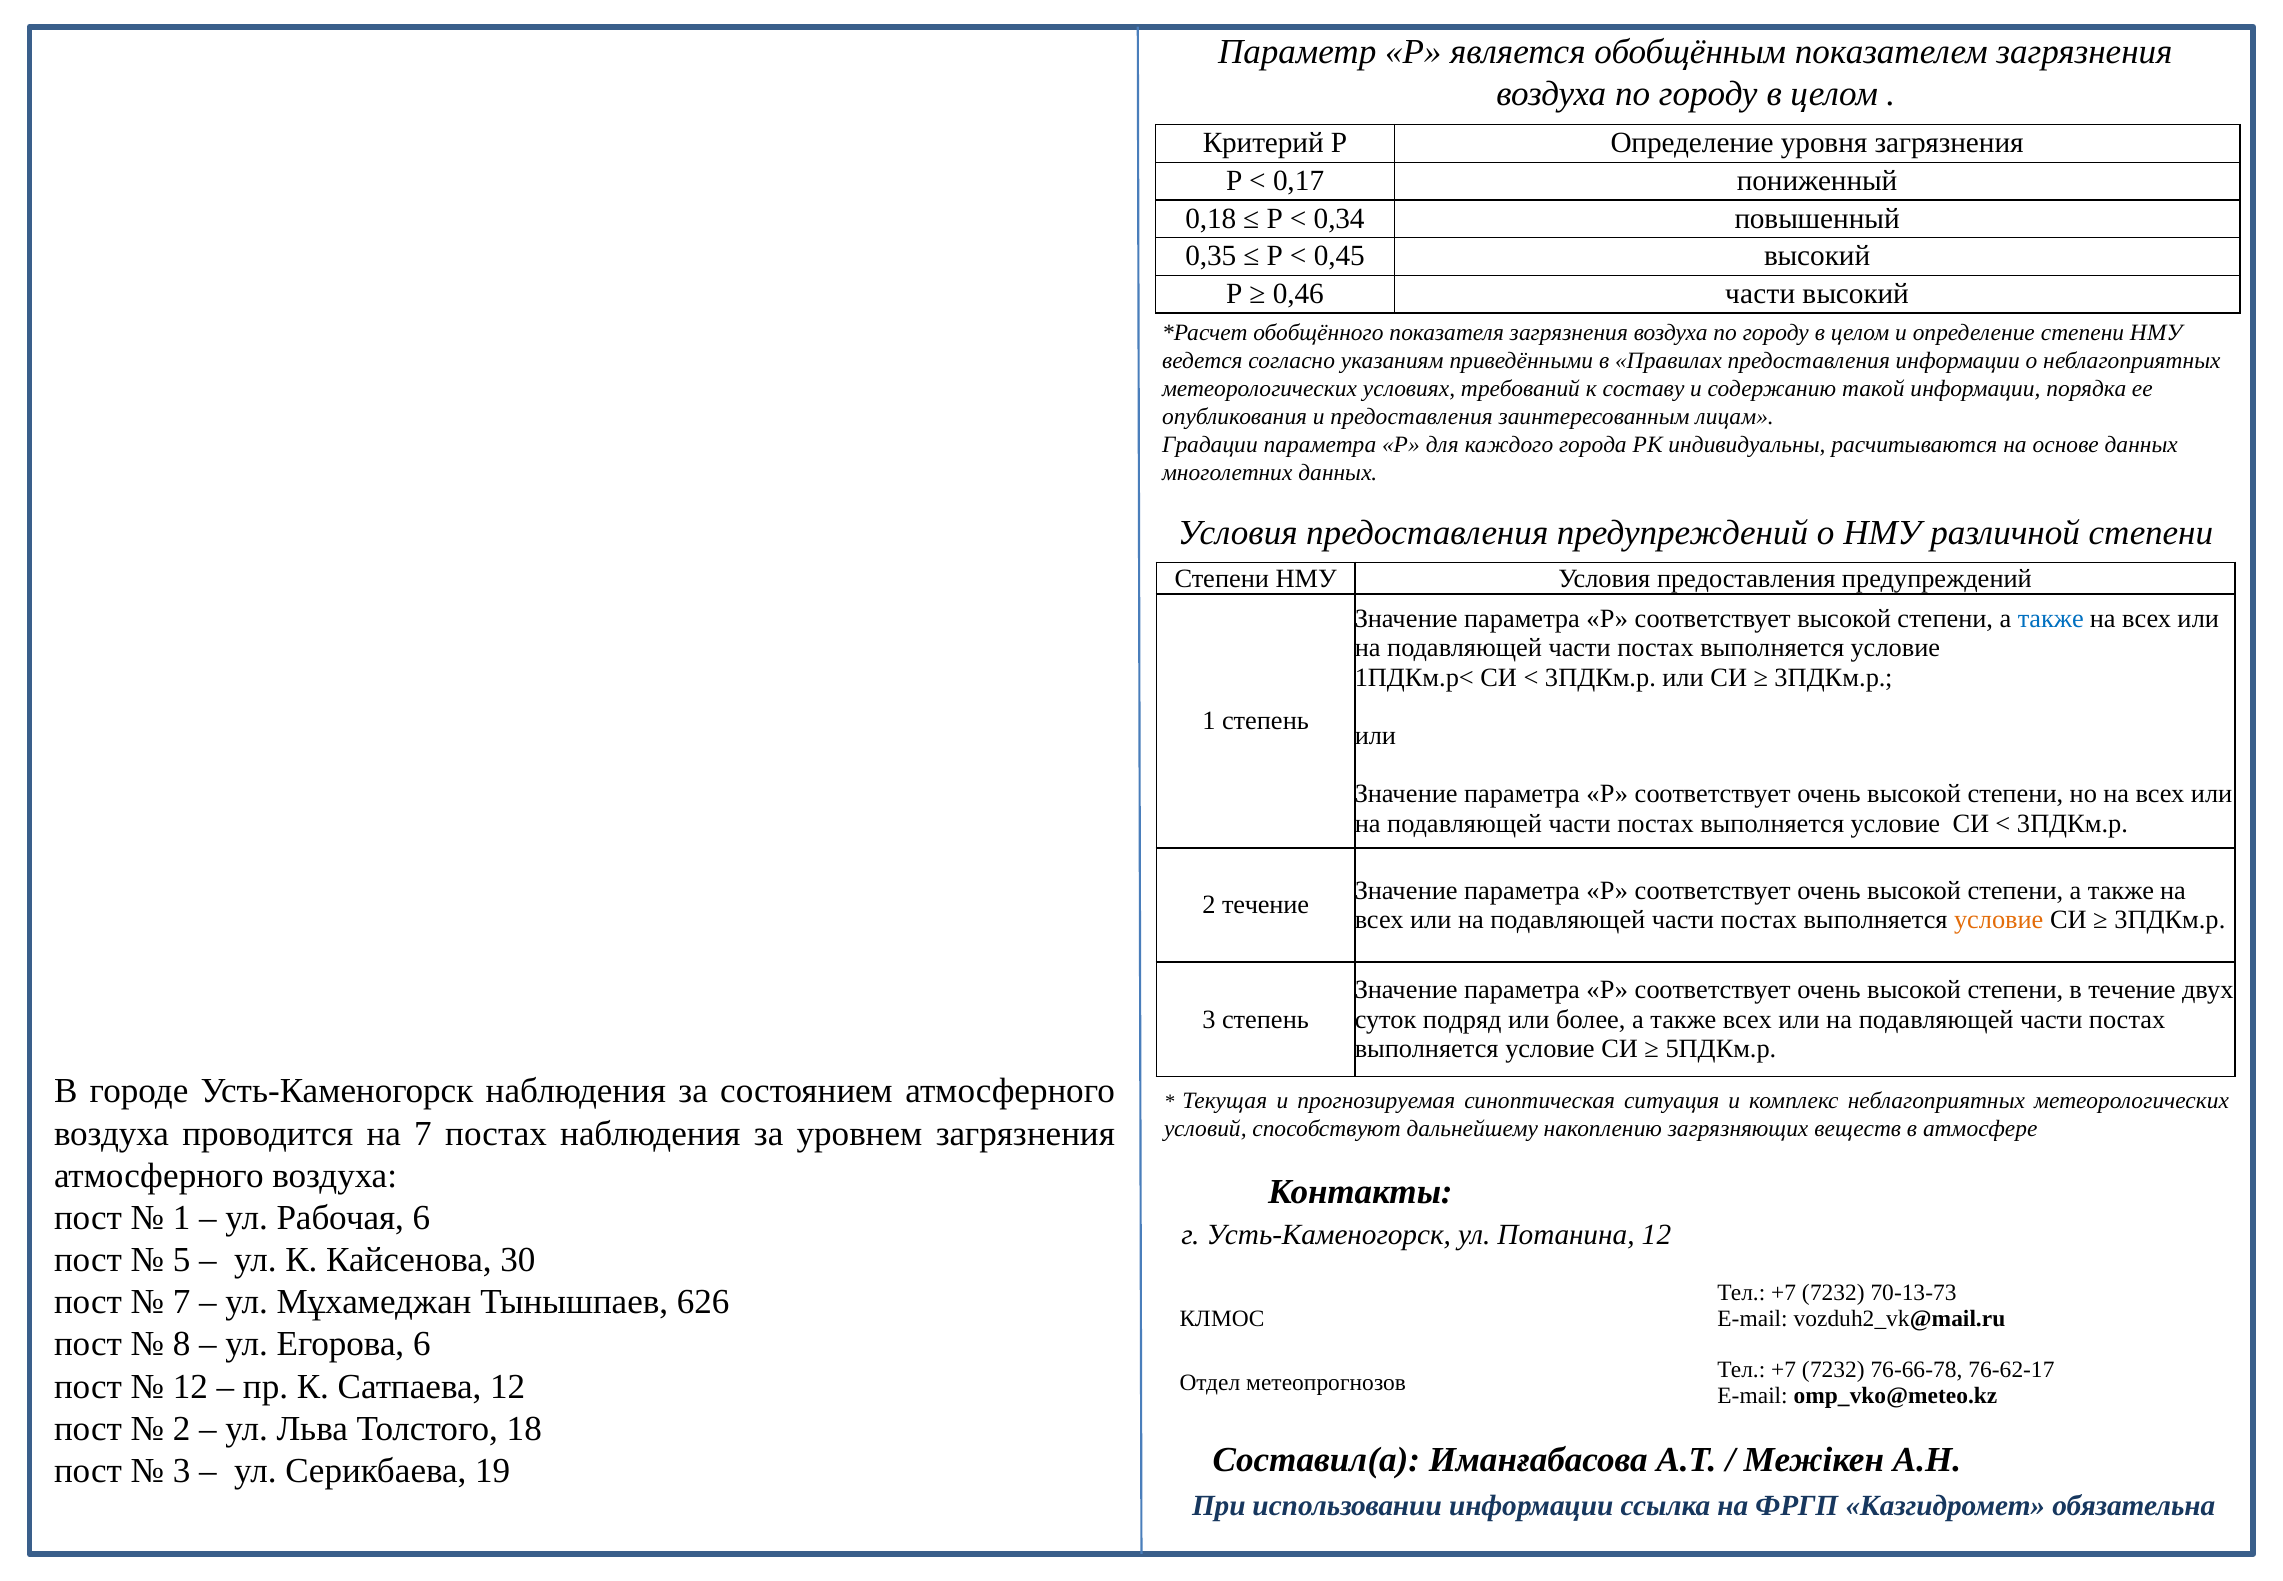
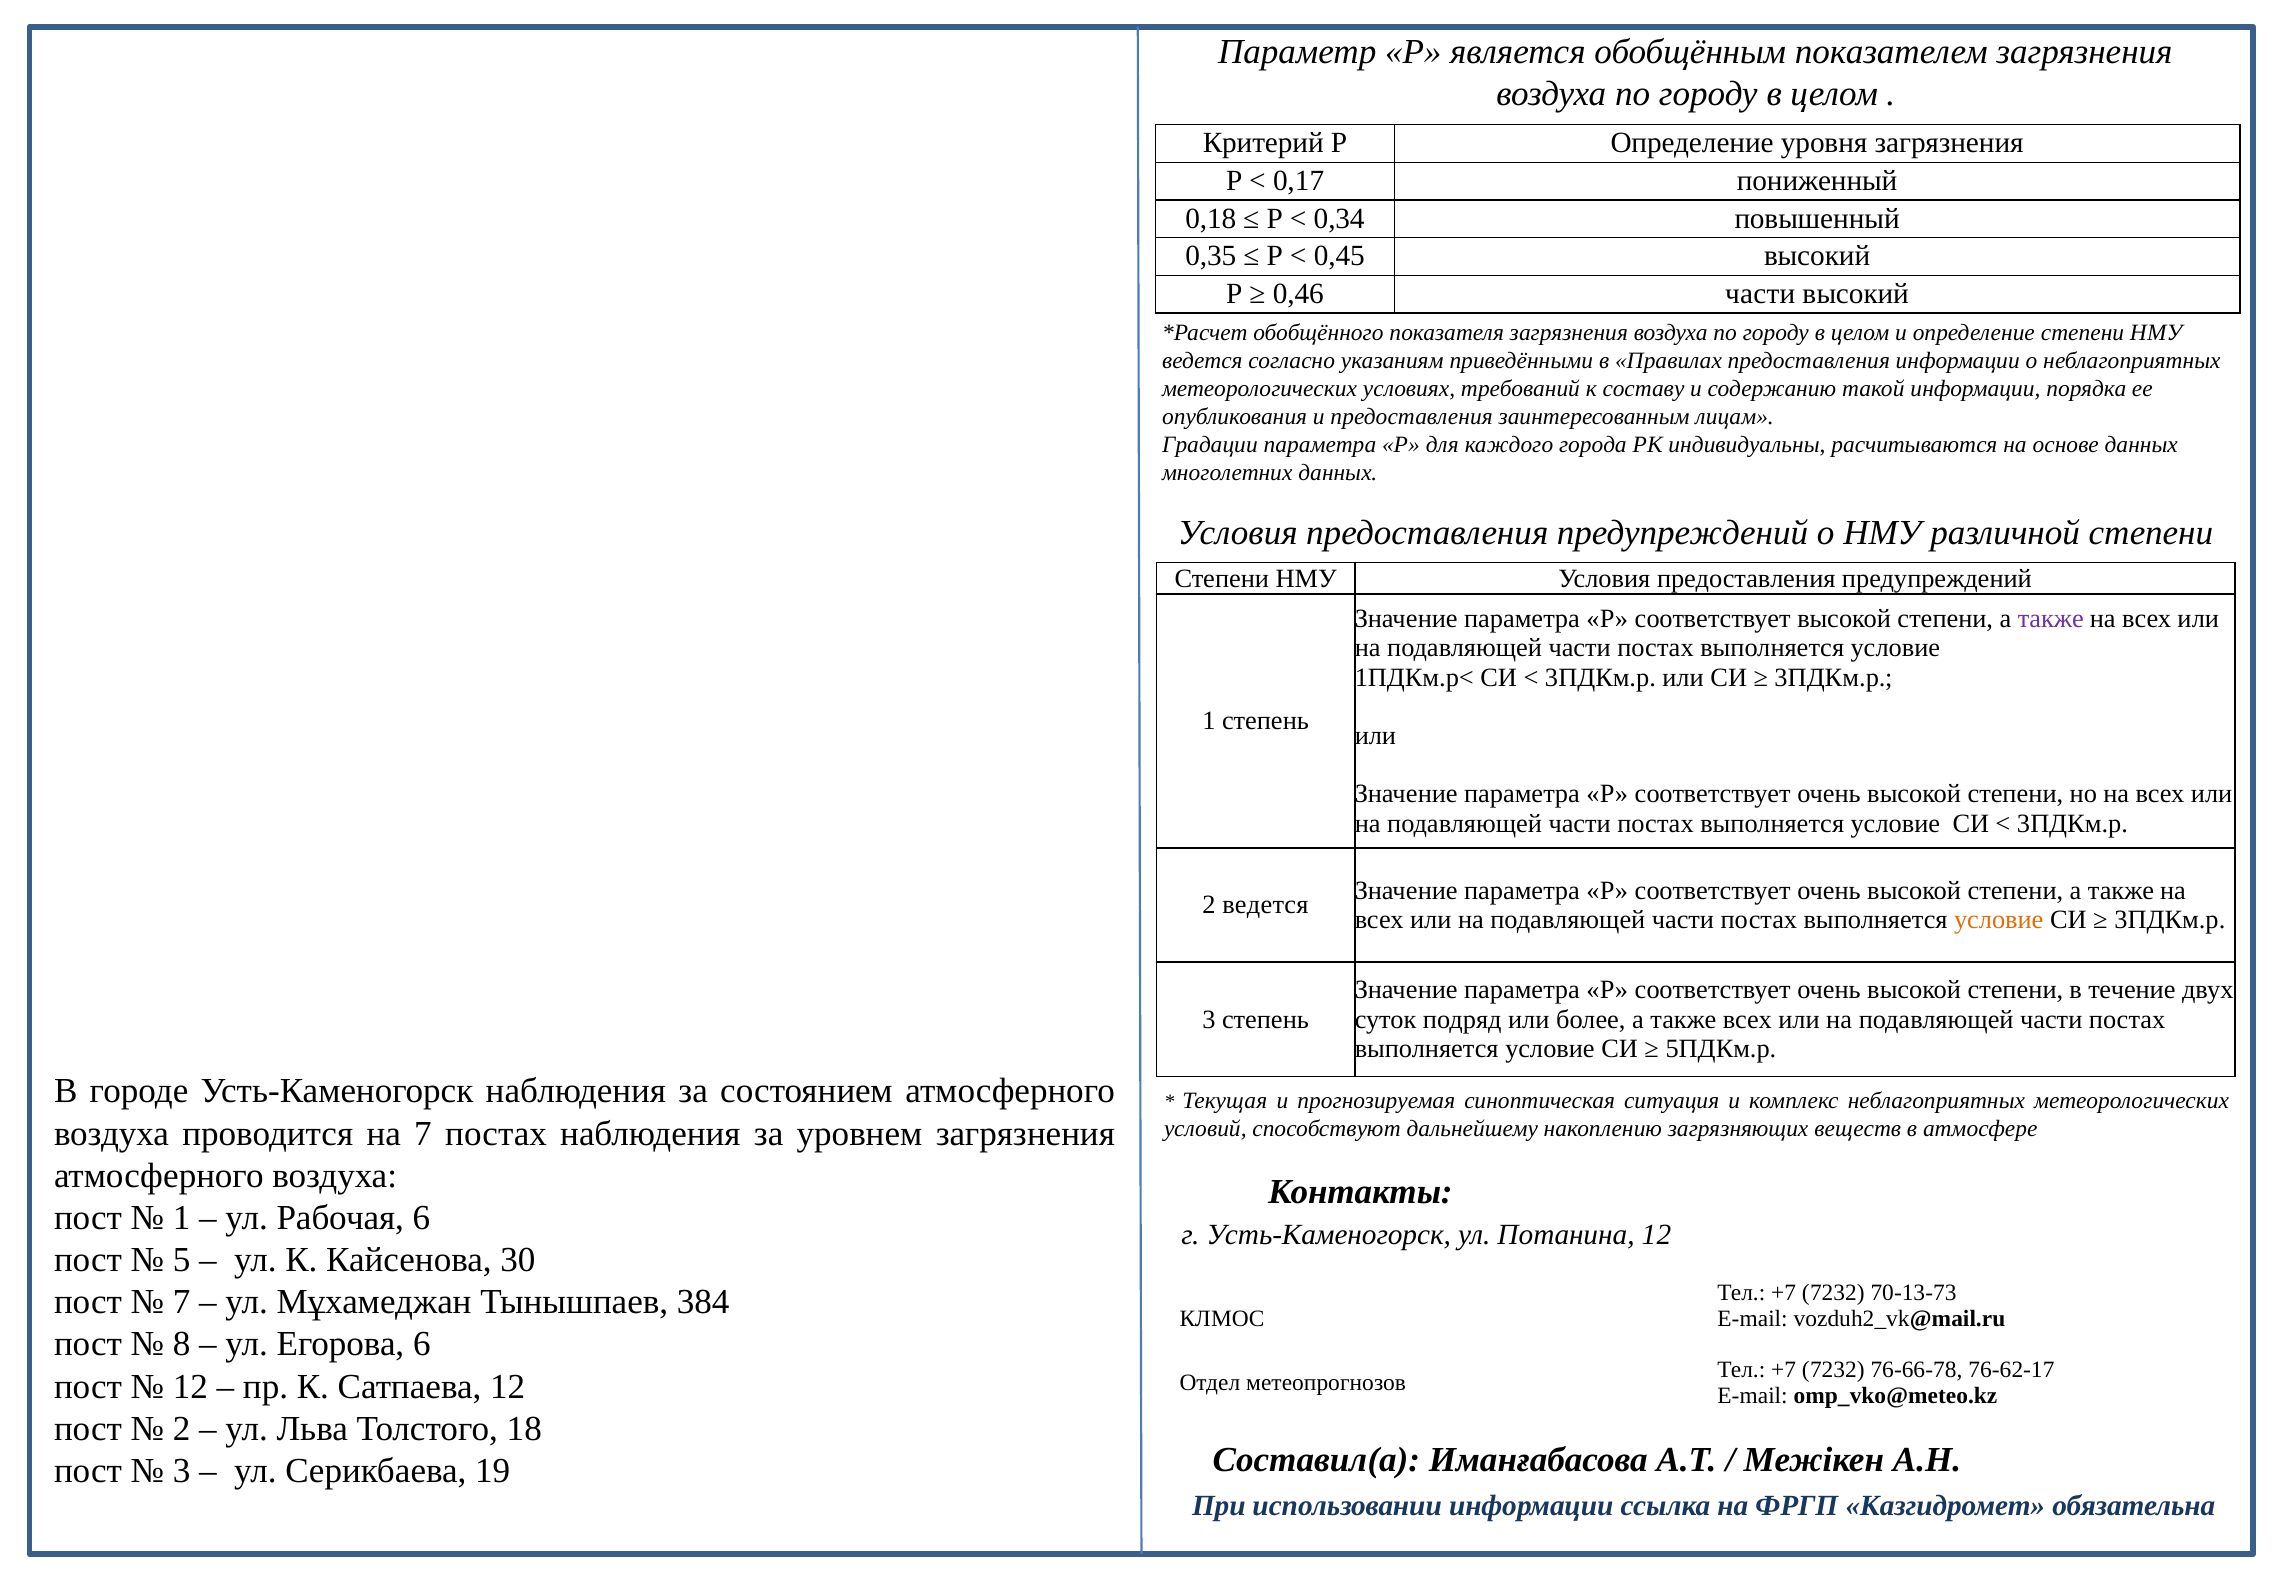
также colour: blue -> purple (2051, 619)
2 течение: течение -> ведется (1265, 905)
626: 626 -> 384 (703, 1302)
